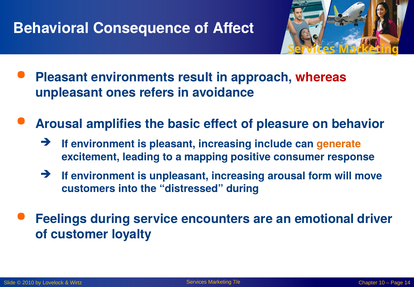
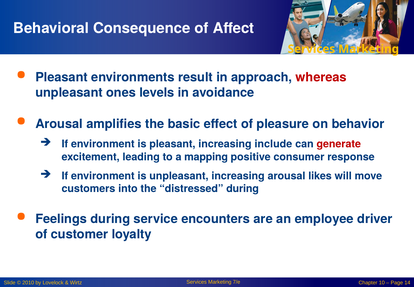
refers: refers -> levels (157, 93)
generate colour: orange -> red (339, 144)
form: form -> likes (320, 176)
emotional: emotional -> employee (324, 219)
